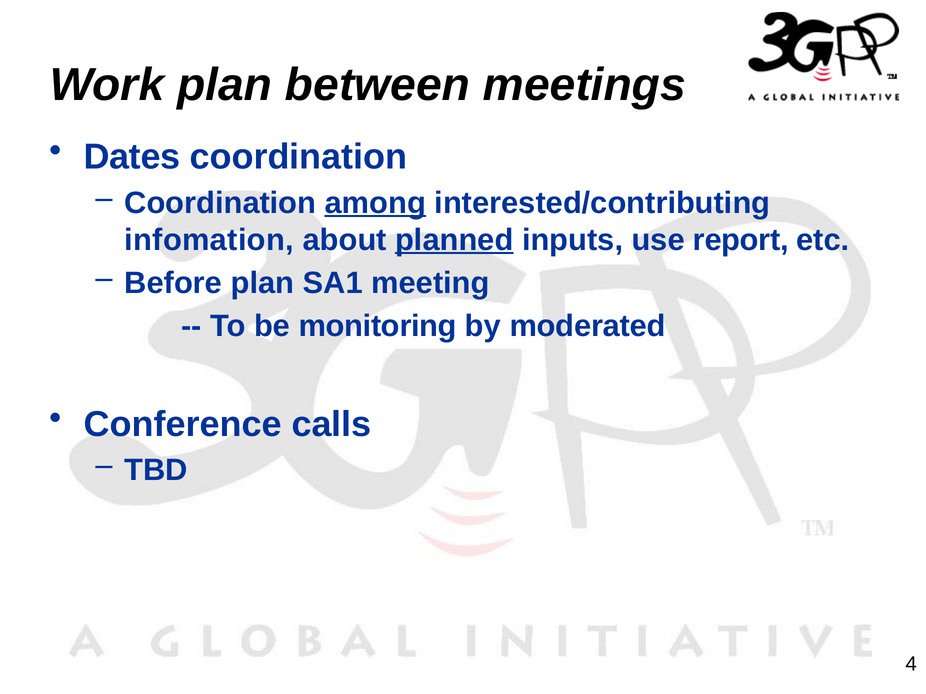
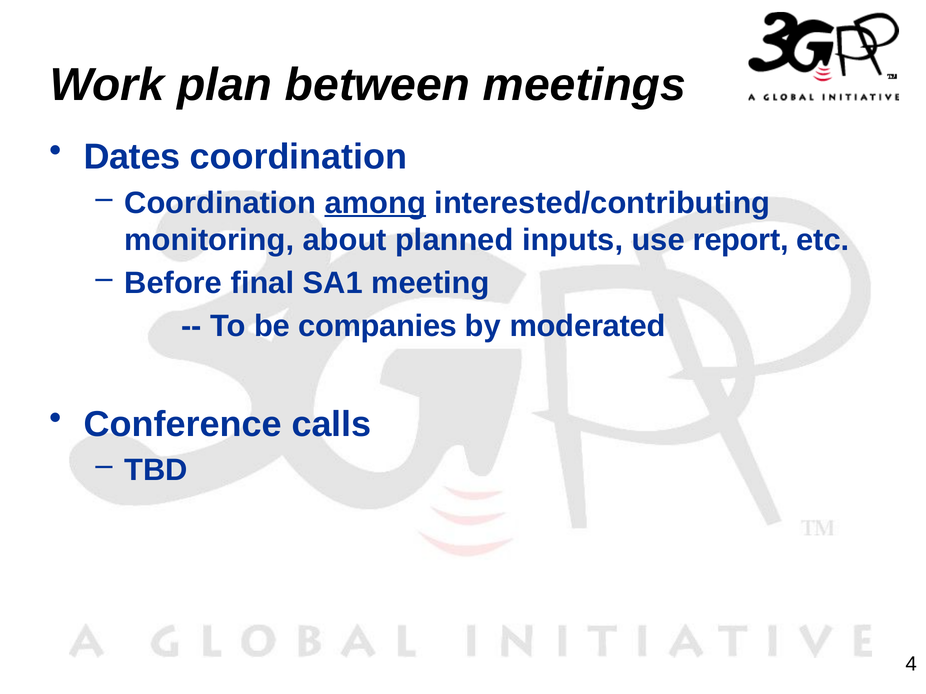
infomation: infomation -> monitoring (209, 240)
planned underline: present -> none (454, 240)
Before plan: plan -> final (262, 283)
monitoring: monitoring -> companies (378, 326)
